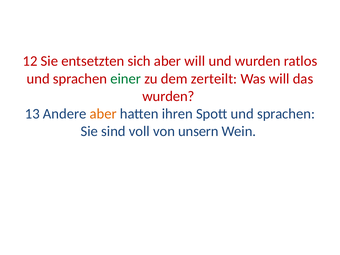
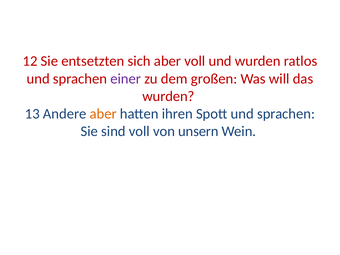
aber will: will -> voll (195, 61)
einer colour: green -> purple (126, 79)
zerteilt: zerteilt -> großen (214, 79)
